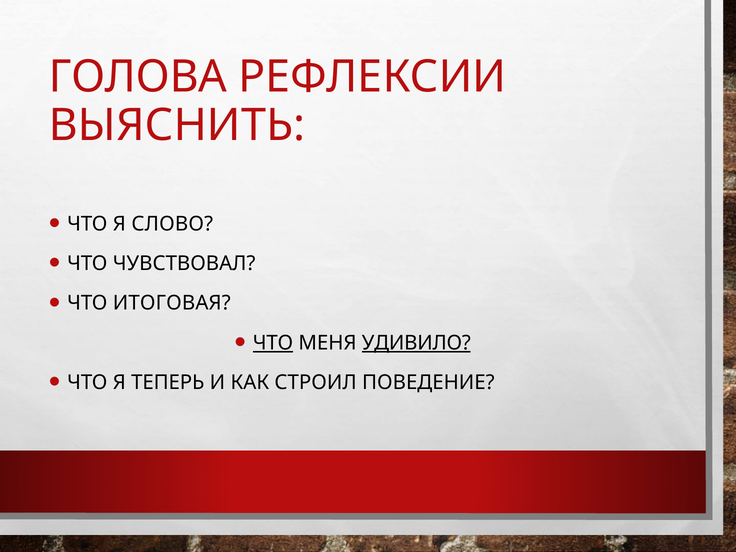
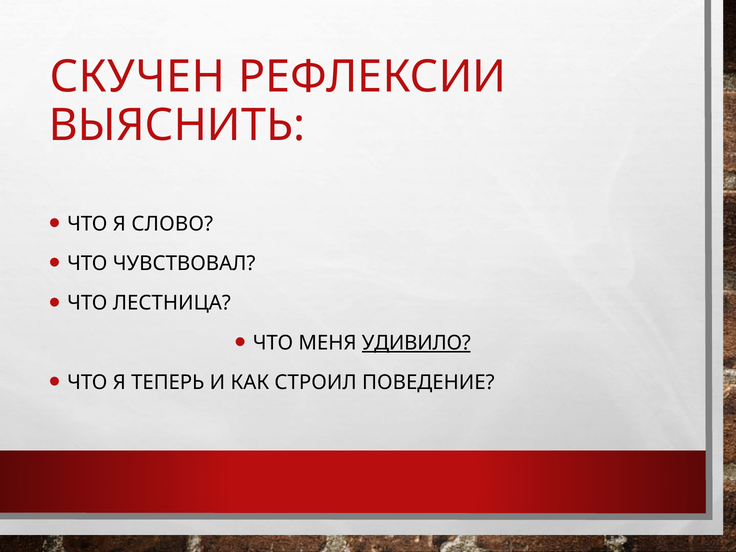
ГОЛОВА: ГОЛОВА -> СКУЧЕН (137, 77)
ИТОГОВАЯ: ИТОГОВАЯ -> ЛЕСТНИЦА (172, 303)
ЧТО underline: present -> none (273, 343)
